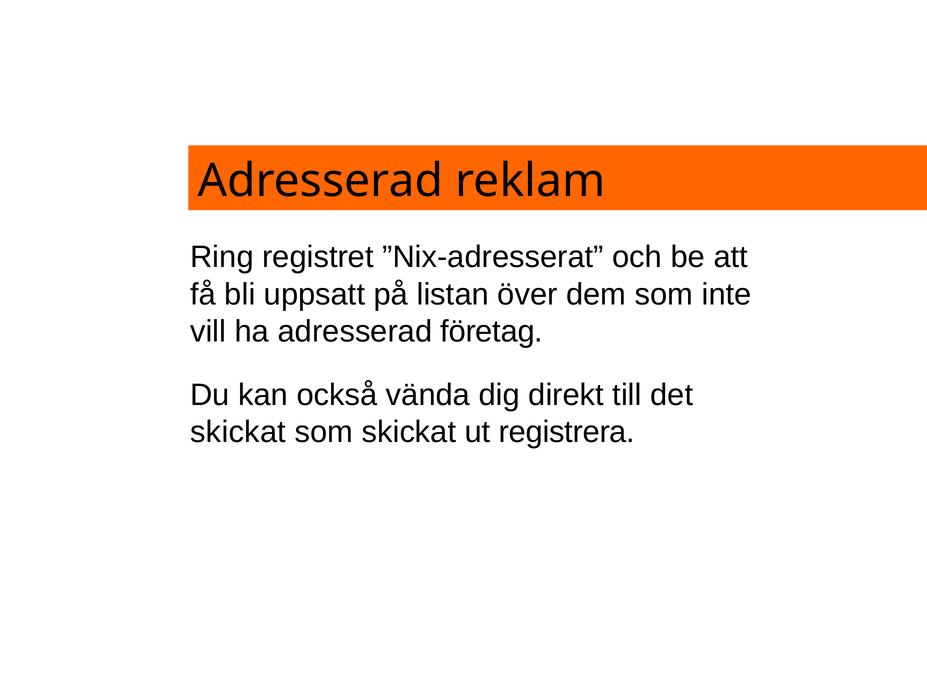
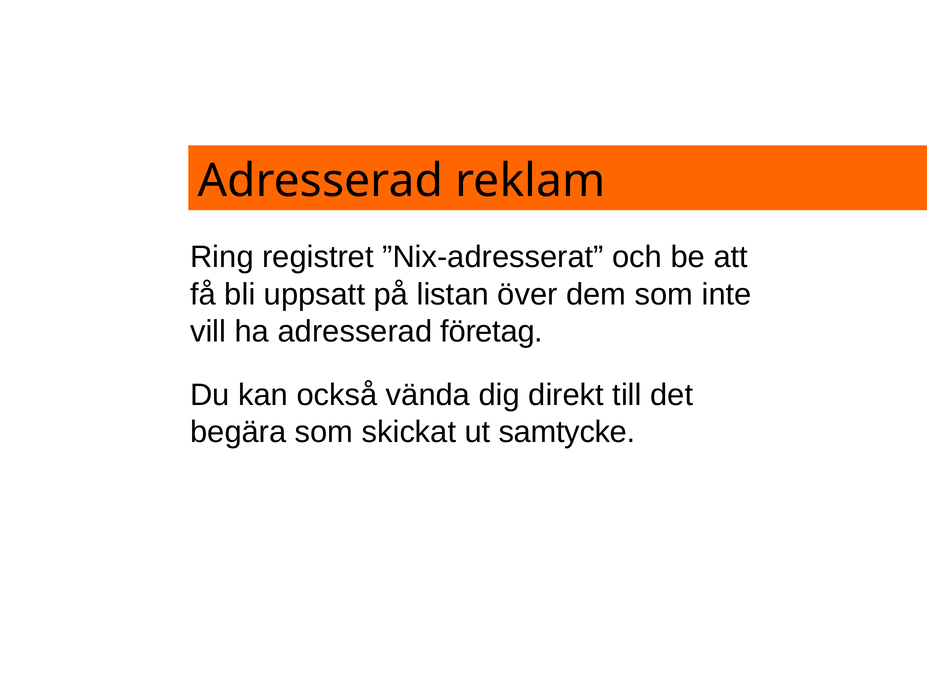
skickat: skickat -> begära (238, 432)
registrera: registrera -> samtycke (567, 432)
